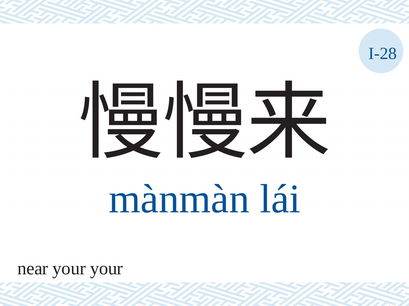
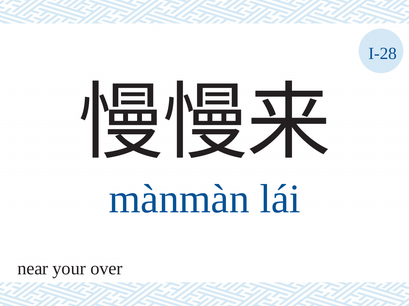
your your: your -> over (107, 269)
